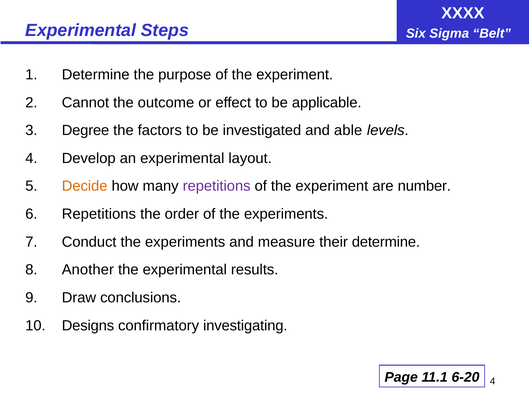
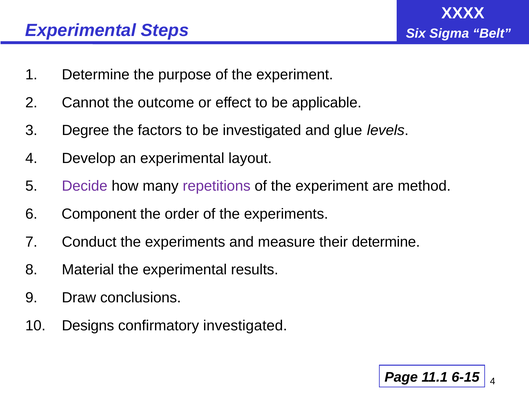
able: able -> glue (348, 131)
Decide colour: orange -> purple (85, 186)
number: number -> method (424, 186)
6 Repetitions: Repetitions -> Component (99, 214)
Another: Another -> Material (88, 270)
confirmatory investigating: investigating -> investigated (245, 326)
6-20: 6-20 -> 6-15 (466, 378)
